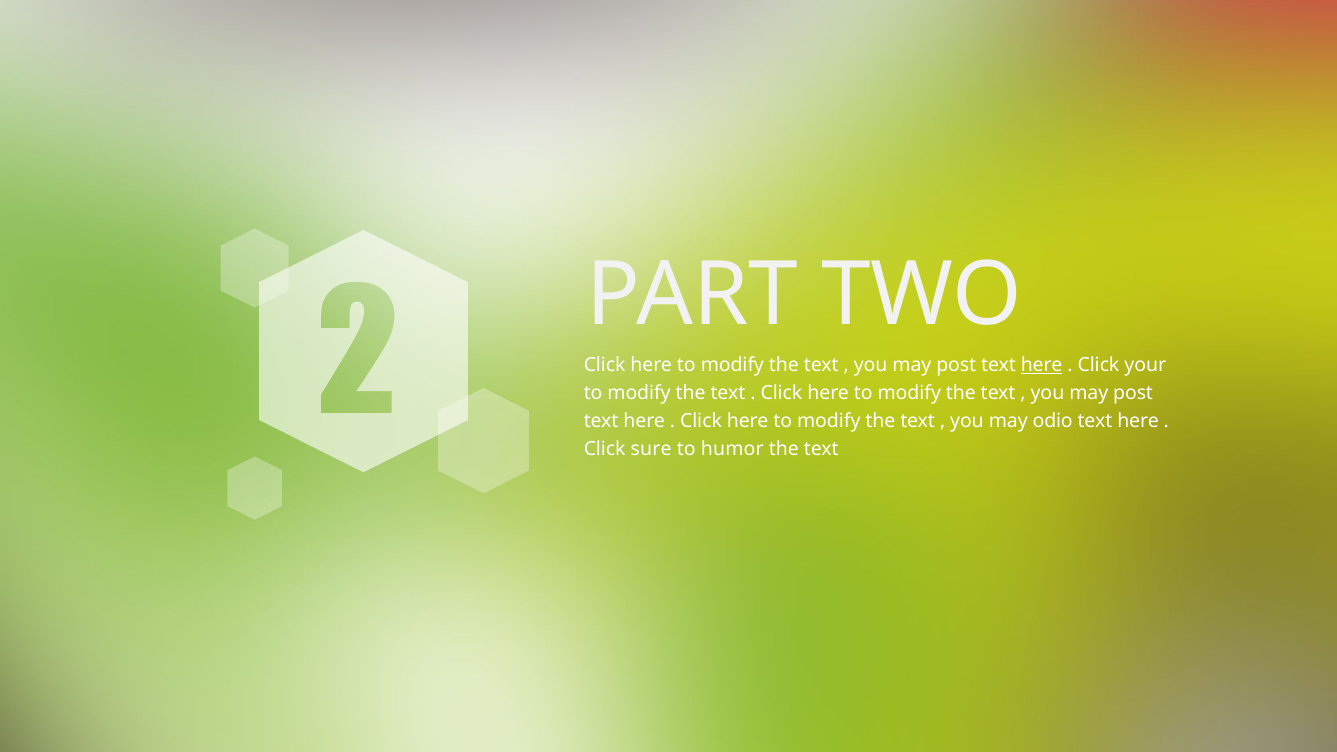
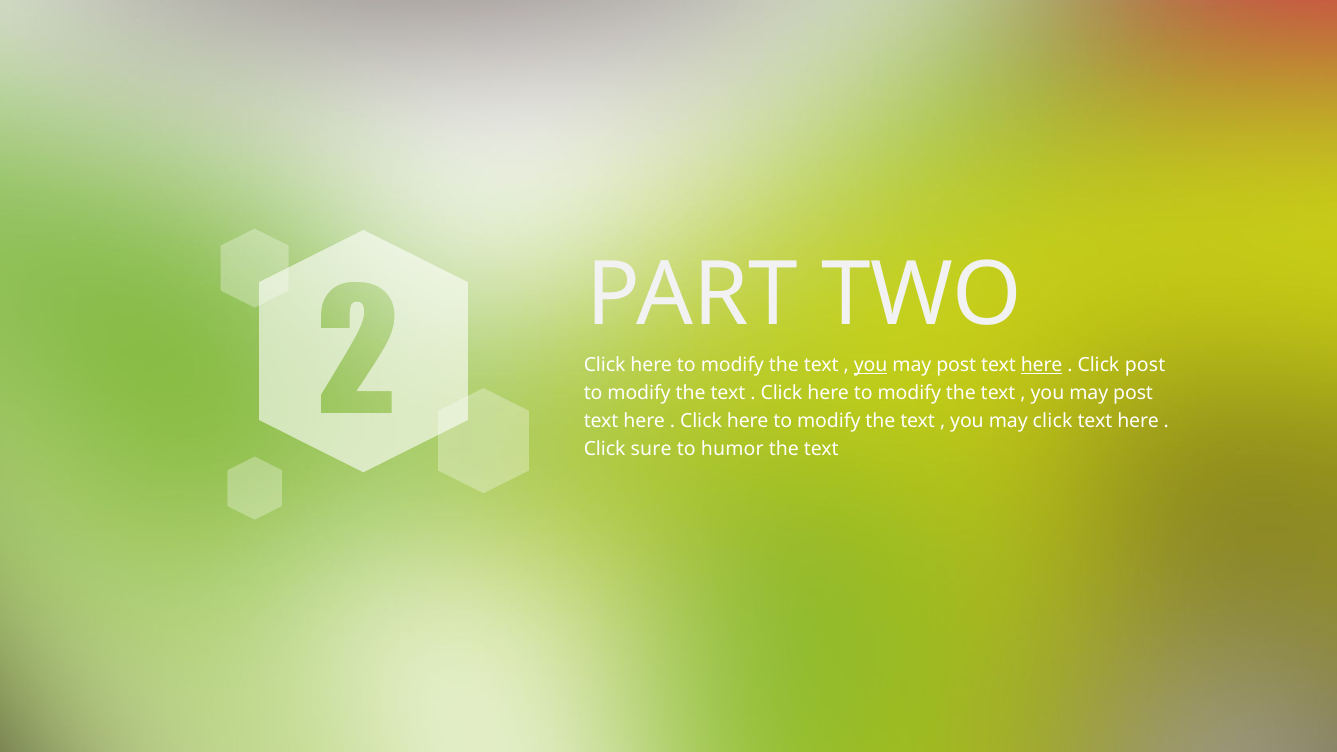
you underline: none -> present (871, 365)
Click your: your -> post (1145, 365)
may odio: odio -> click (1053, 421)
